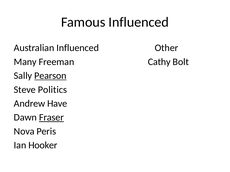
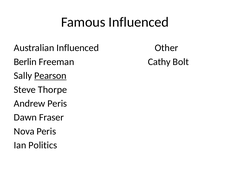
Many: Many -> Berlin (25, 62)
Politics: Politics -> Thorpe (53, 90)
Andrew Have: Have -> Peris (57, 104)
Fraser underline: present -> none (51, 118)
Hooker: Hooker -> Politics (43, 146)
